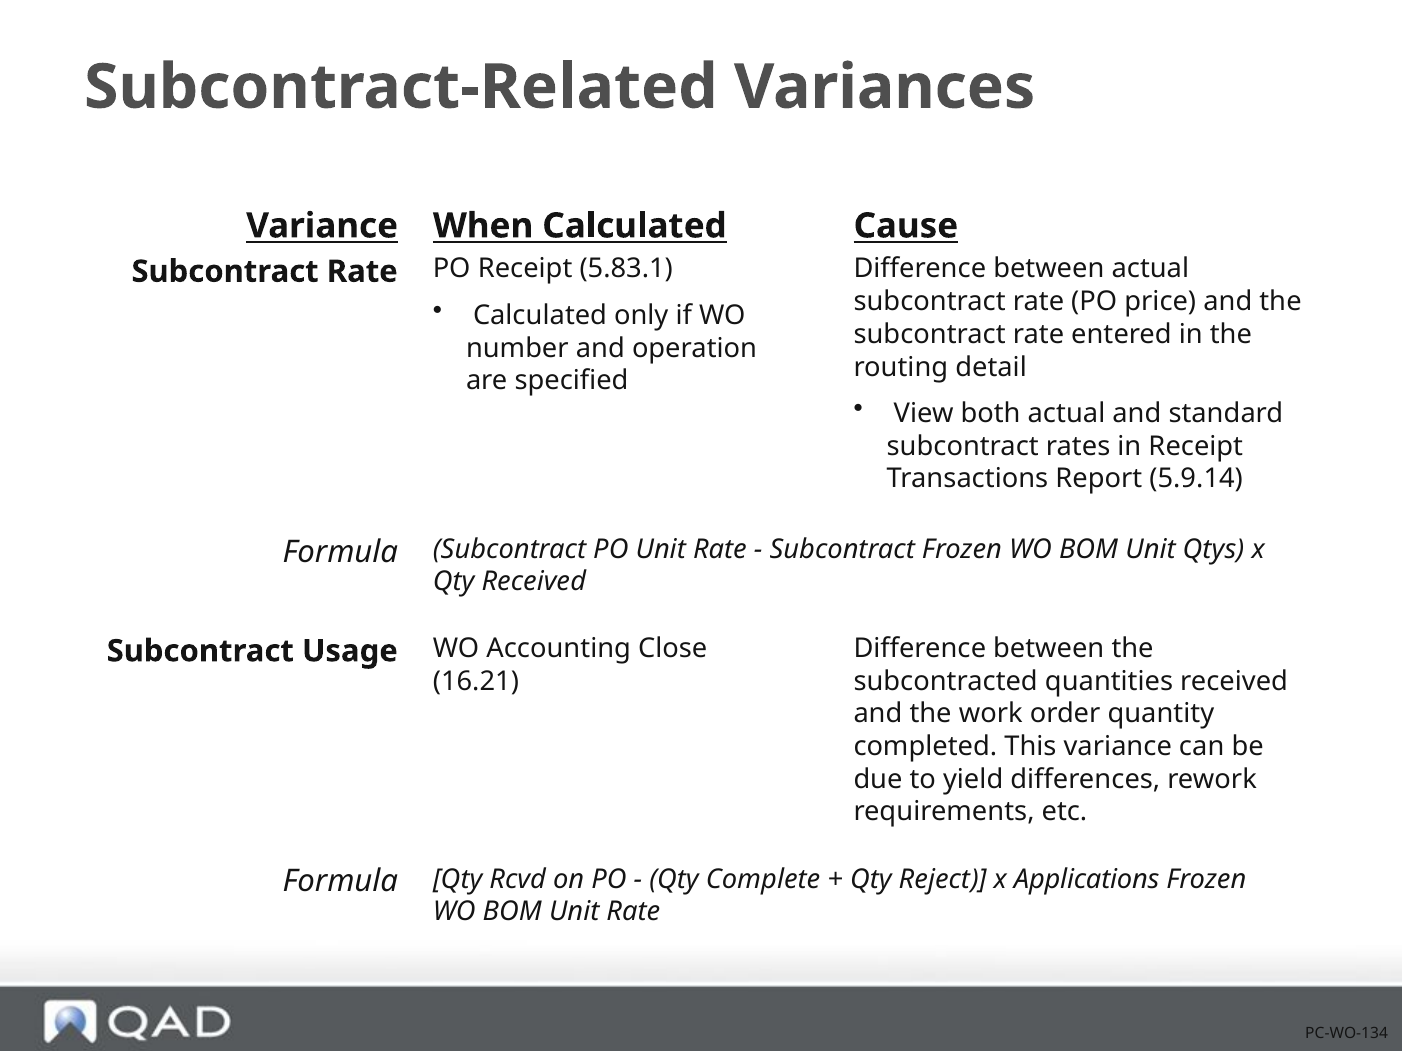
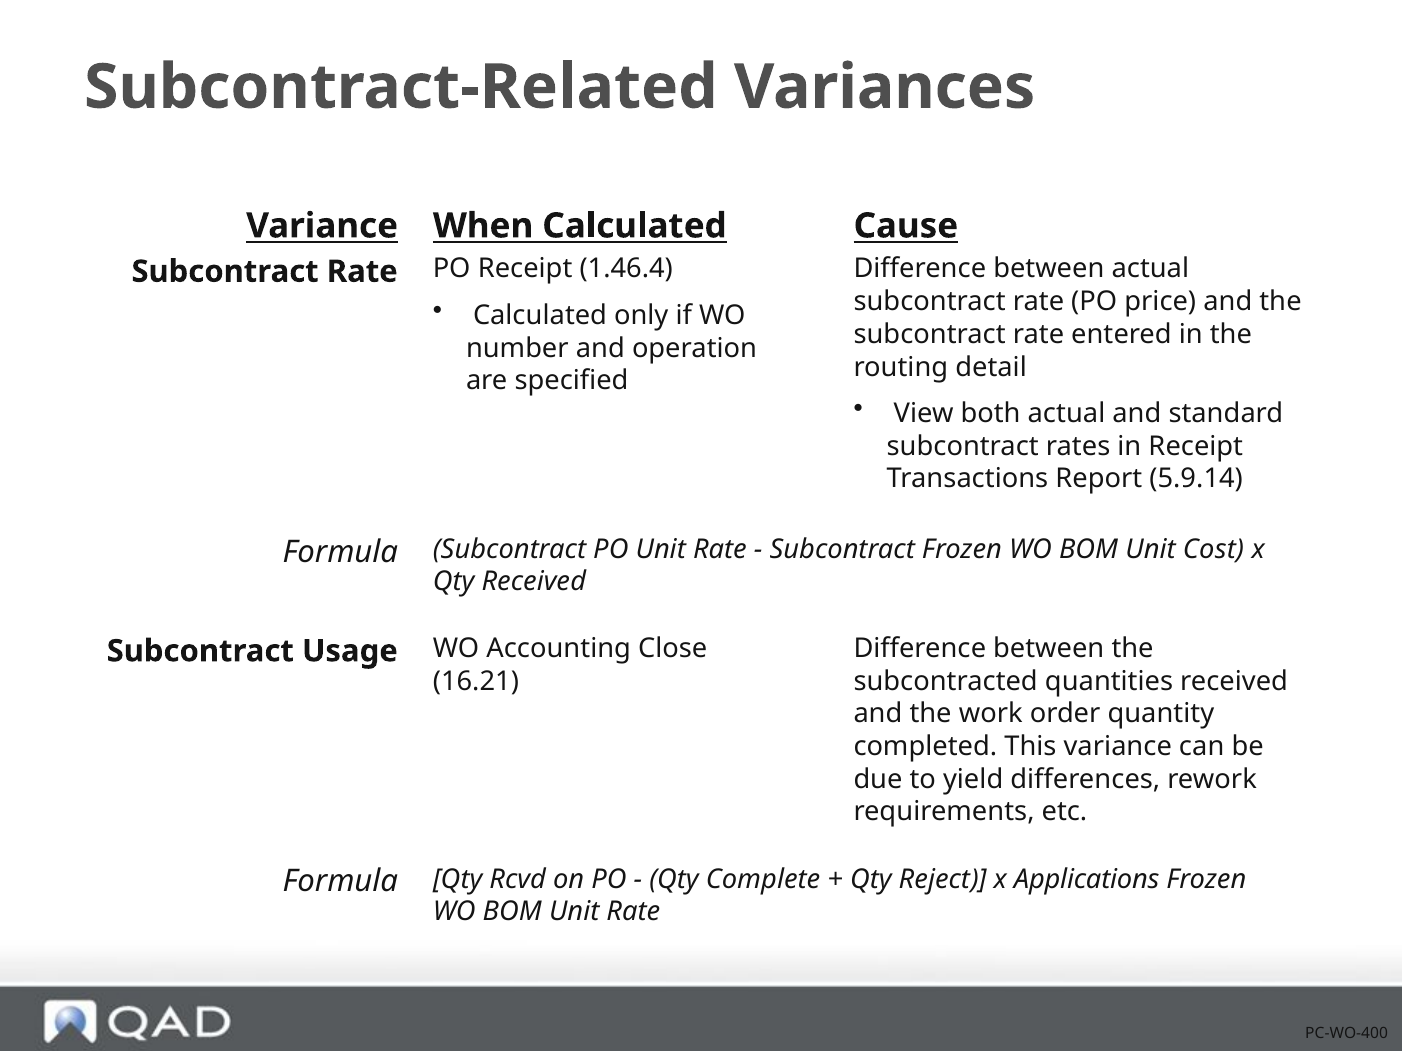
5.83.1: 5.83.1 -> 1.46.4 (626, 269)
Qtys: Qtys -> Cost (1213, 549)
PC-WO-134: PC-WO-134 -> PC-WO-400 (1347, 1033)
